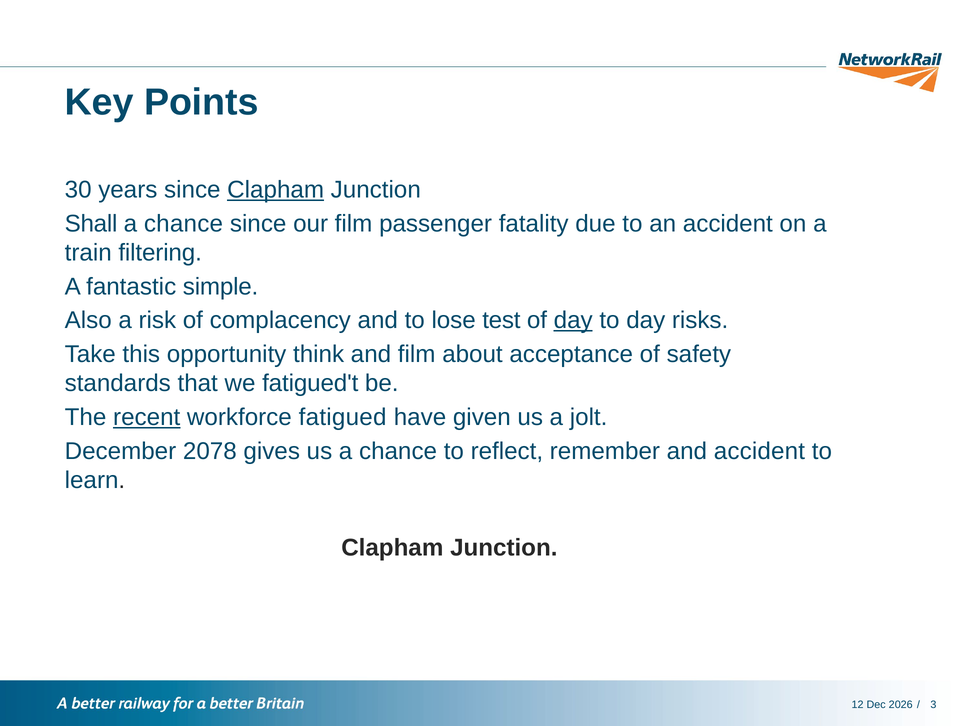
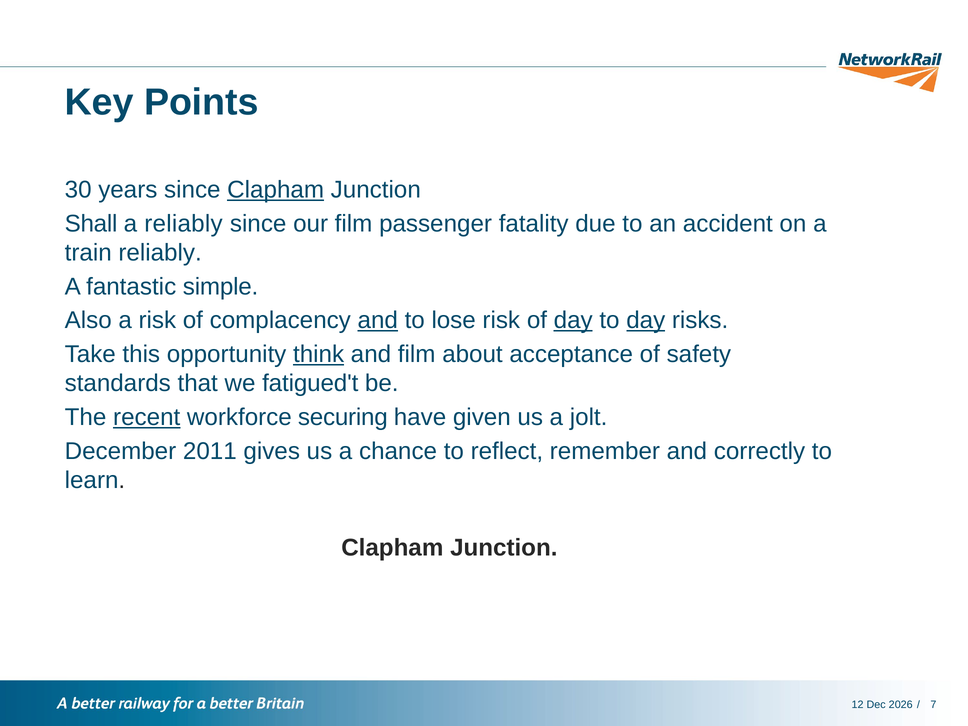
chance: chance -> reliably (183, 224)
train filtering: filtering -> reliably (160, 253)
and underline: none -> present (378, 320)
lose test: test -> risk (501, 320)
day underline: none -> present (646, 320)
think underline: none -> present (319, 354)
fatigued: fatigued -> securing (343, 417)
2078: 2078 -> 2011 (210, 451)
and accident: accident -> correctly (759, 451)
3: 3 -> 7 (933, 705)
